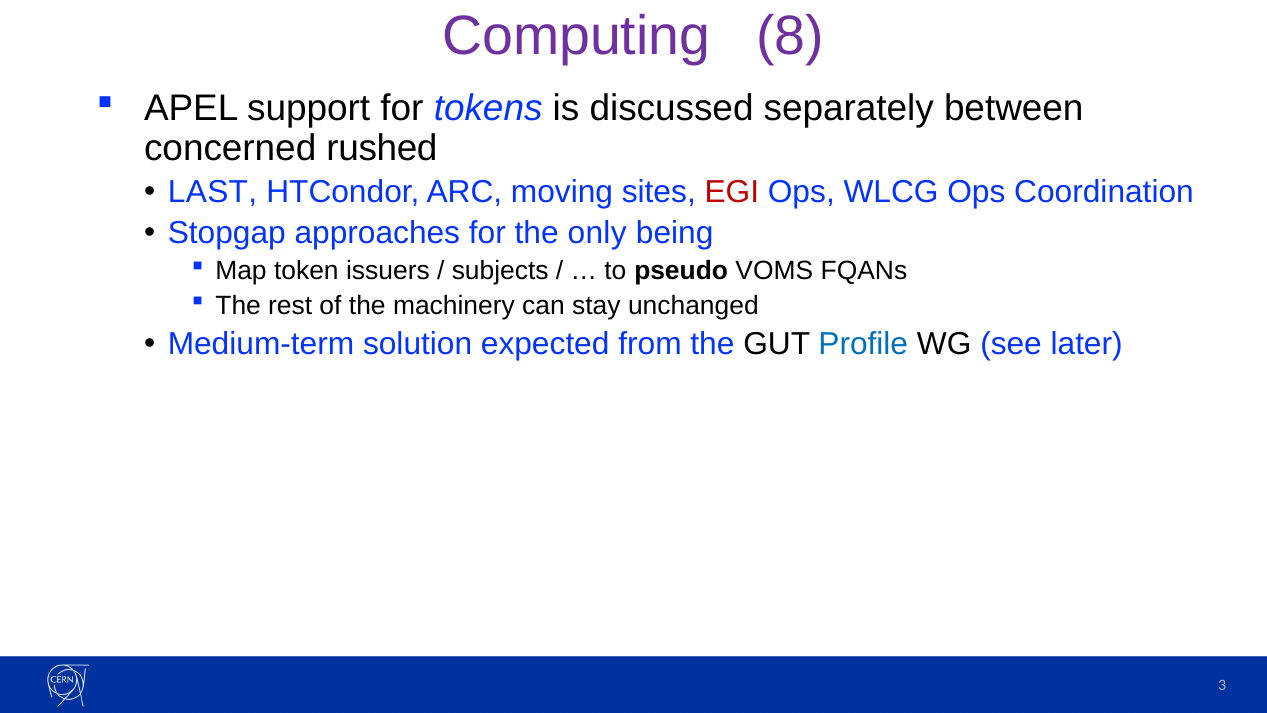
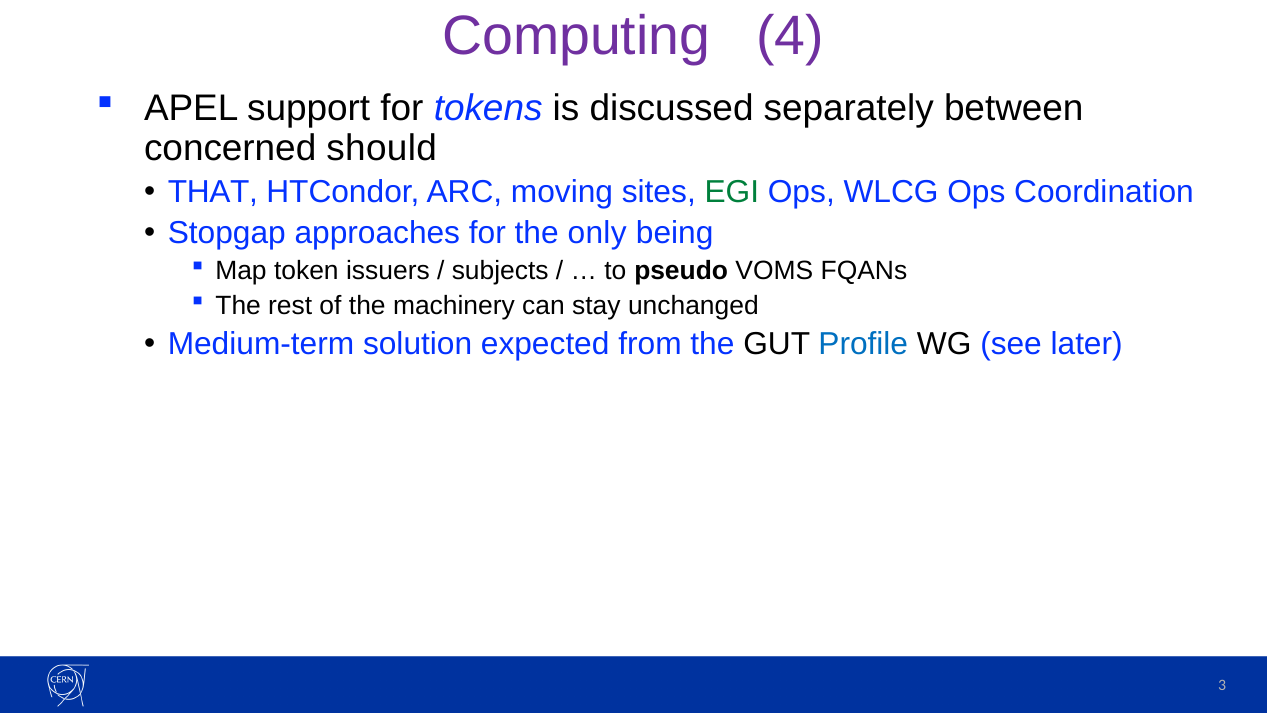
8: 8 -> 4 (790, 36)
rushed: rushed -> should (382, 148)
LAST: LAST -> THAT (213, 192)
EGI colour: red -> green (732, 192)
